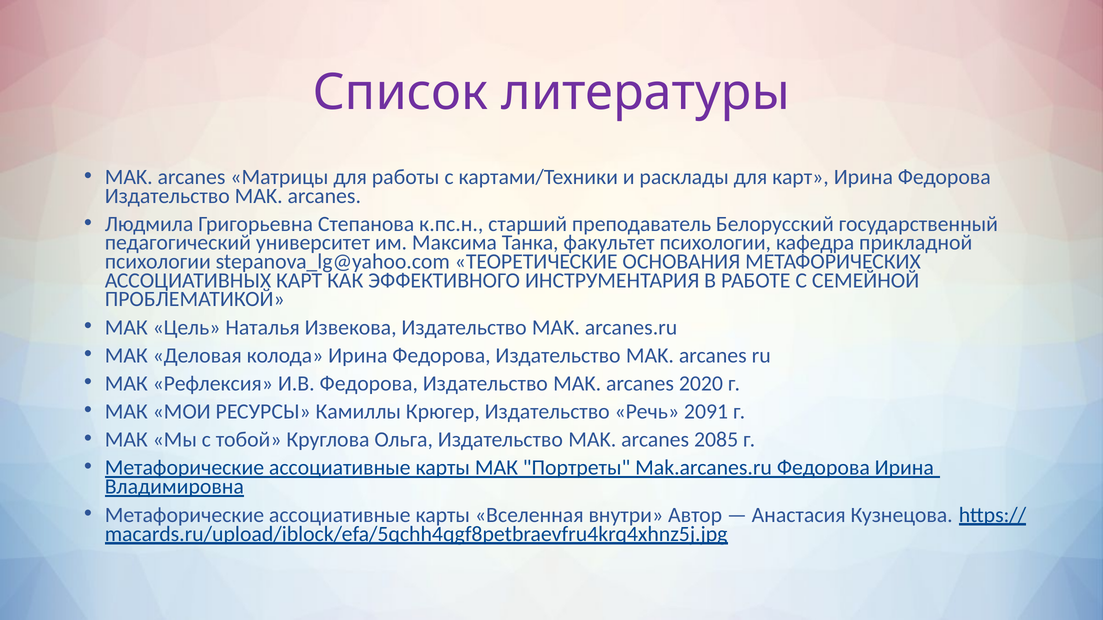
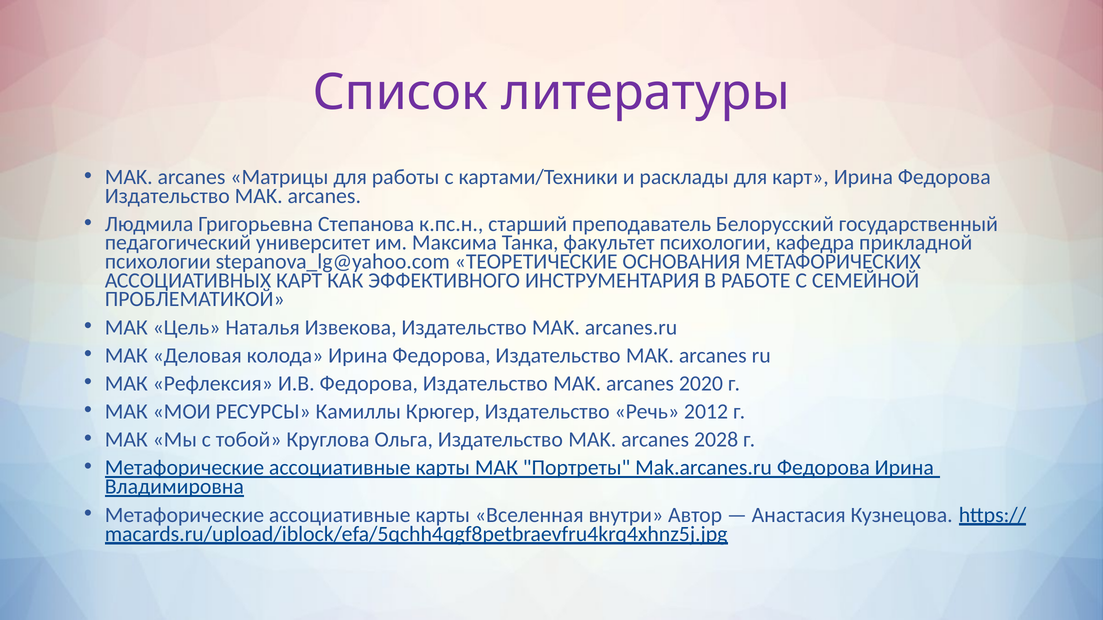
2091: 2091 -> 2012 (706, 412)
2085: 2085 -> 2028 (716, 440)
